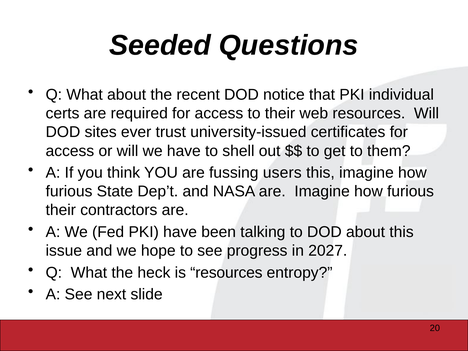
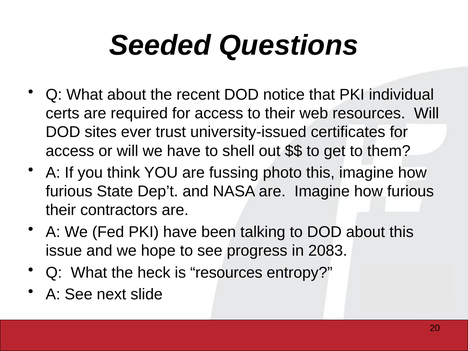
users: users -> photo (282, 173)
2027: 2027 -> 2083 (328, 251)
